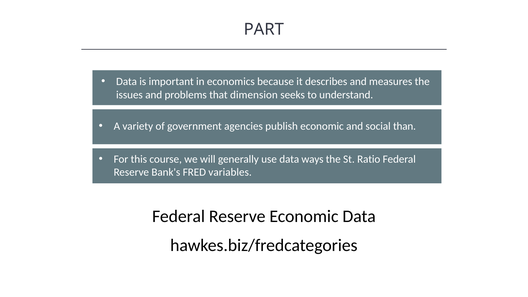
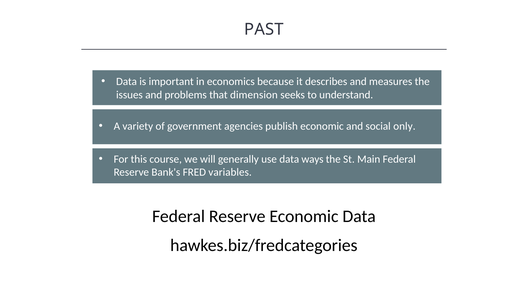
PART: PART -> PAST (264, 29)
than: than -> only (404, 126)
Ratio: Ratio -> Main (369, 159)
